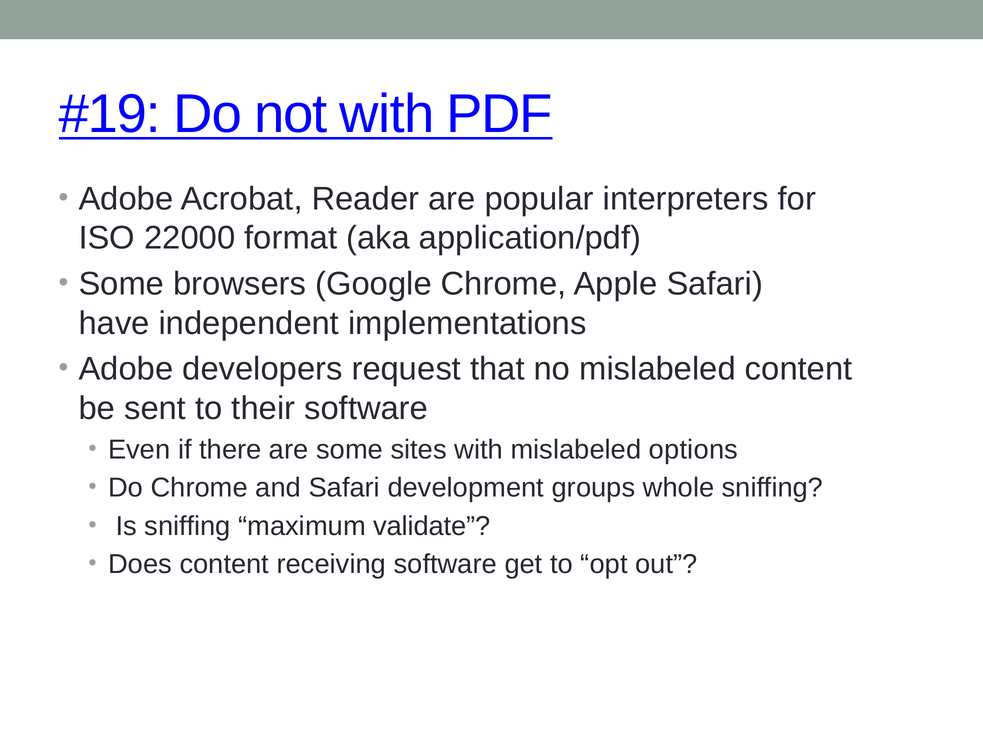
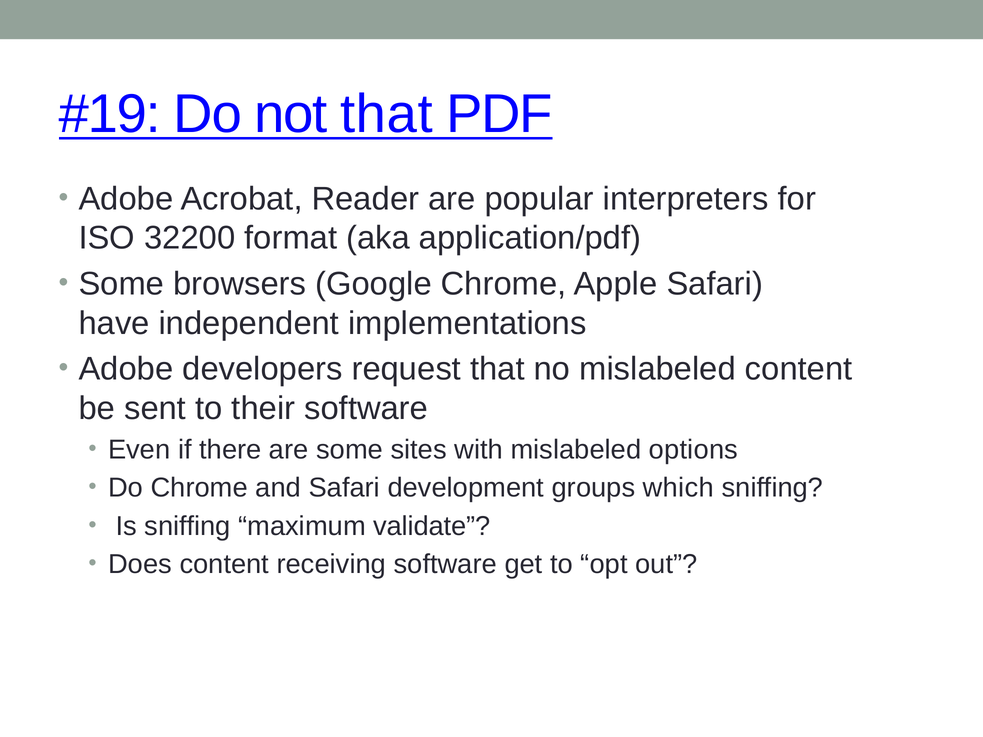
not with: with -> that (387, 114)
22000: 22000 -> 32200 (190, 238)
whole: whole -> which (678, 488)
